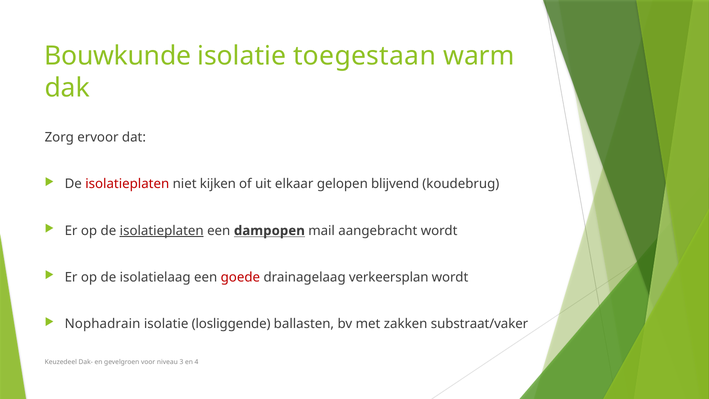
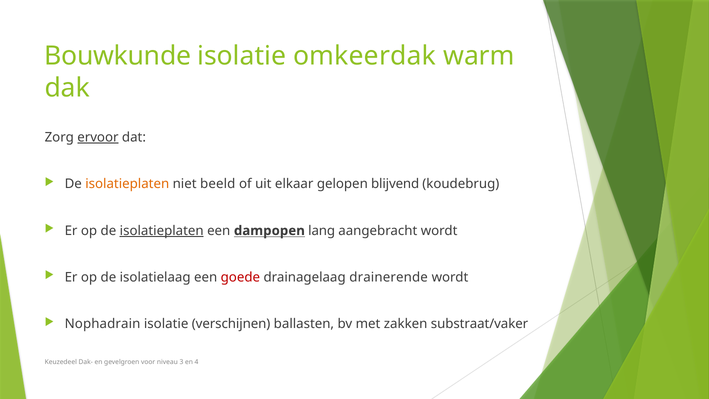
toegestaan: toegestaan -> omkeerdak (365, 56)
ervoor underline: none -> present (98, 137)
isolatieplaten colour: red -> orange (127, 184)
kijken: kijken -> beeld (218, 184)
mail: mail -> lang (322, 231)
verkeersplan: verkeersplan -> drainerende (389, 277)
losliggende: losliggende -> verschijnen (231, 324)
